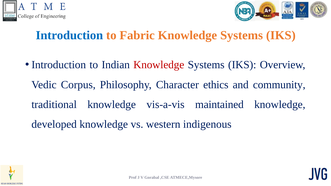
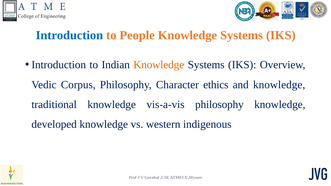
Fabric: Fabric -> People (137, 35)
Knowledge colour: red -> orange (159, 65)
and community: community -> knowledge (279, 85)
vis-a-vis maintained: maintained -> philosophy (219, 105)
